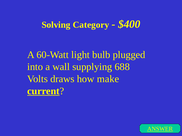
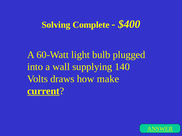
Category: Category -> Complete (91, 25)
688: 688 -> 140 (122, 67)
